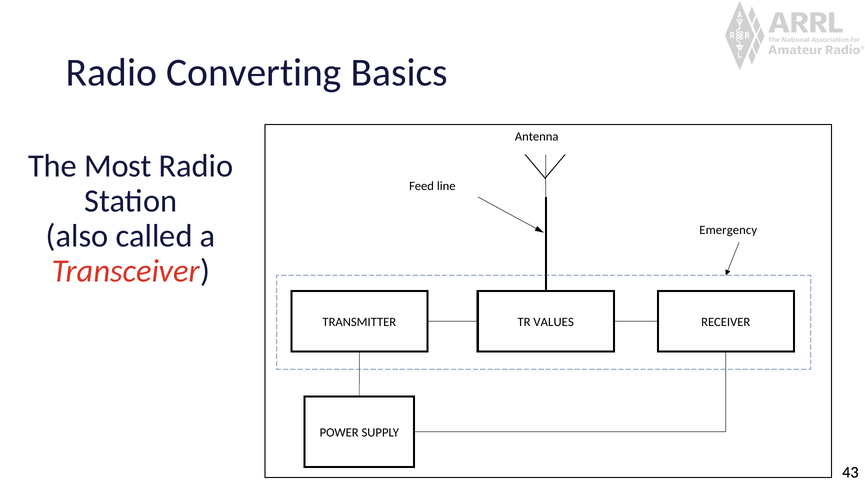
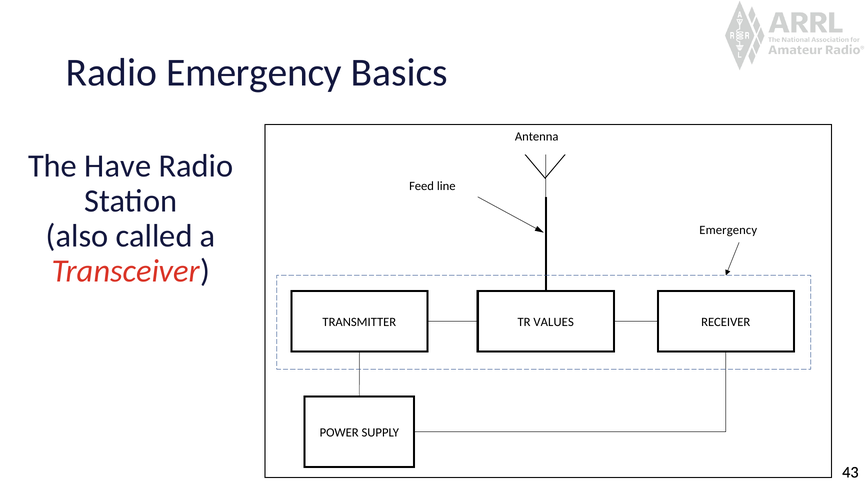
Radio Converting: Converting -> Emergency (254, 73)
Most: Most -> Have (118, 166)
